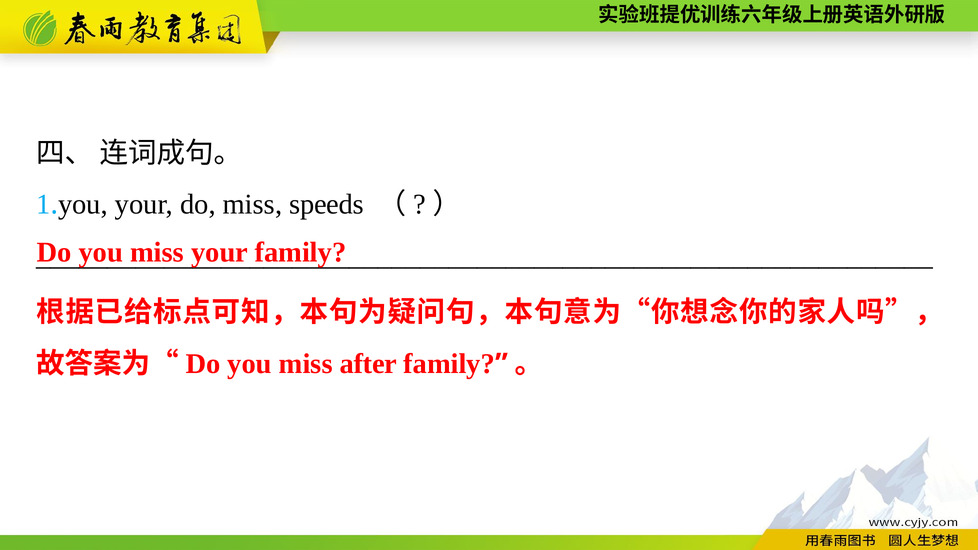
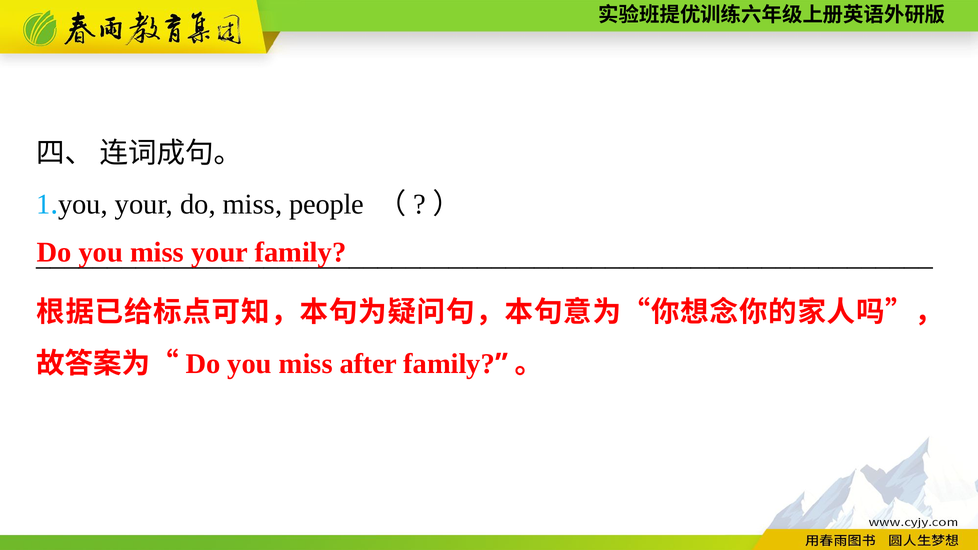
speeds: speeds -> people (327, 205)
